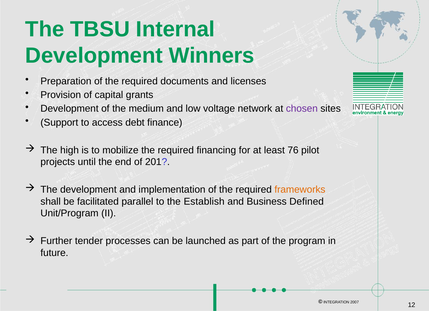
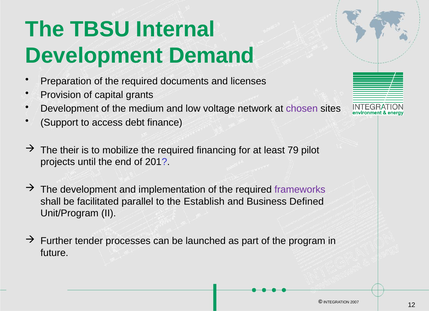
Winners: Winners -> Demand (212, 55)
high: high -> their (70, 150)
76: 76 -> 79 (293, 150)
frameworks colour: orange -> purple (300, 190)
